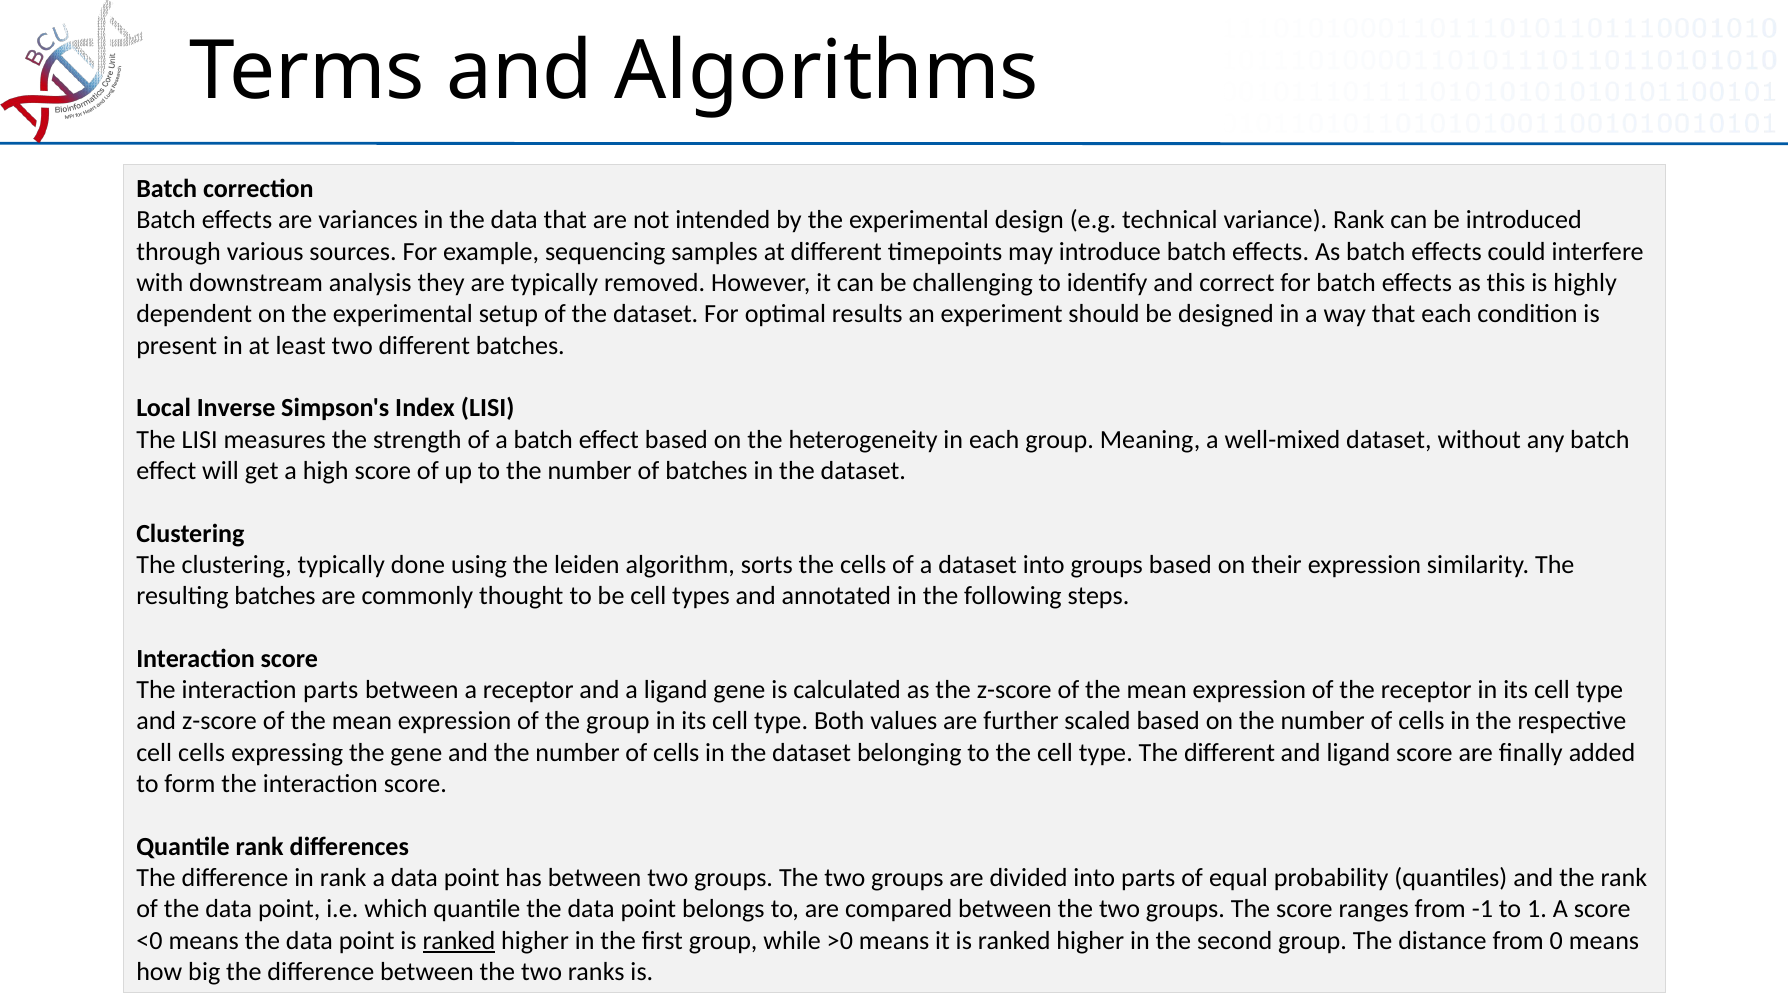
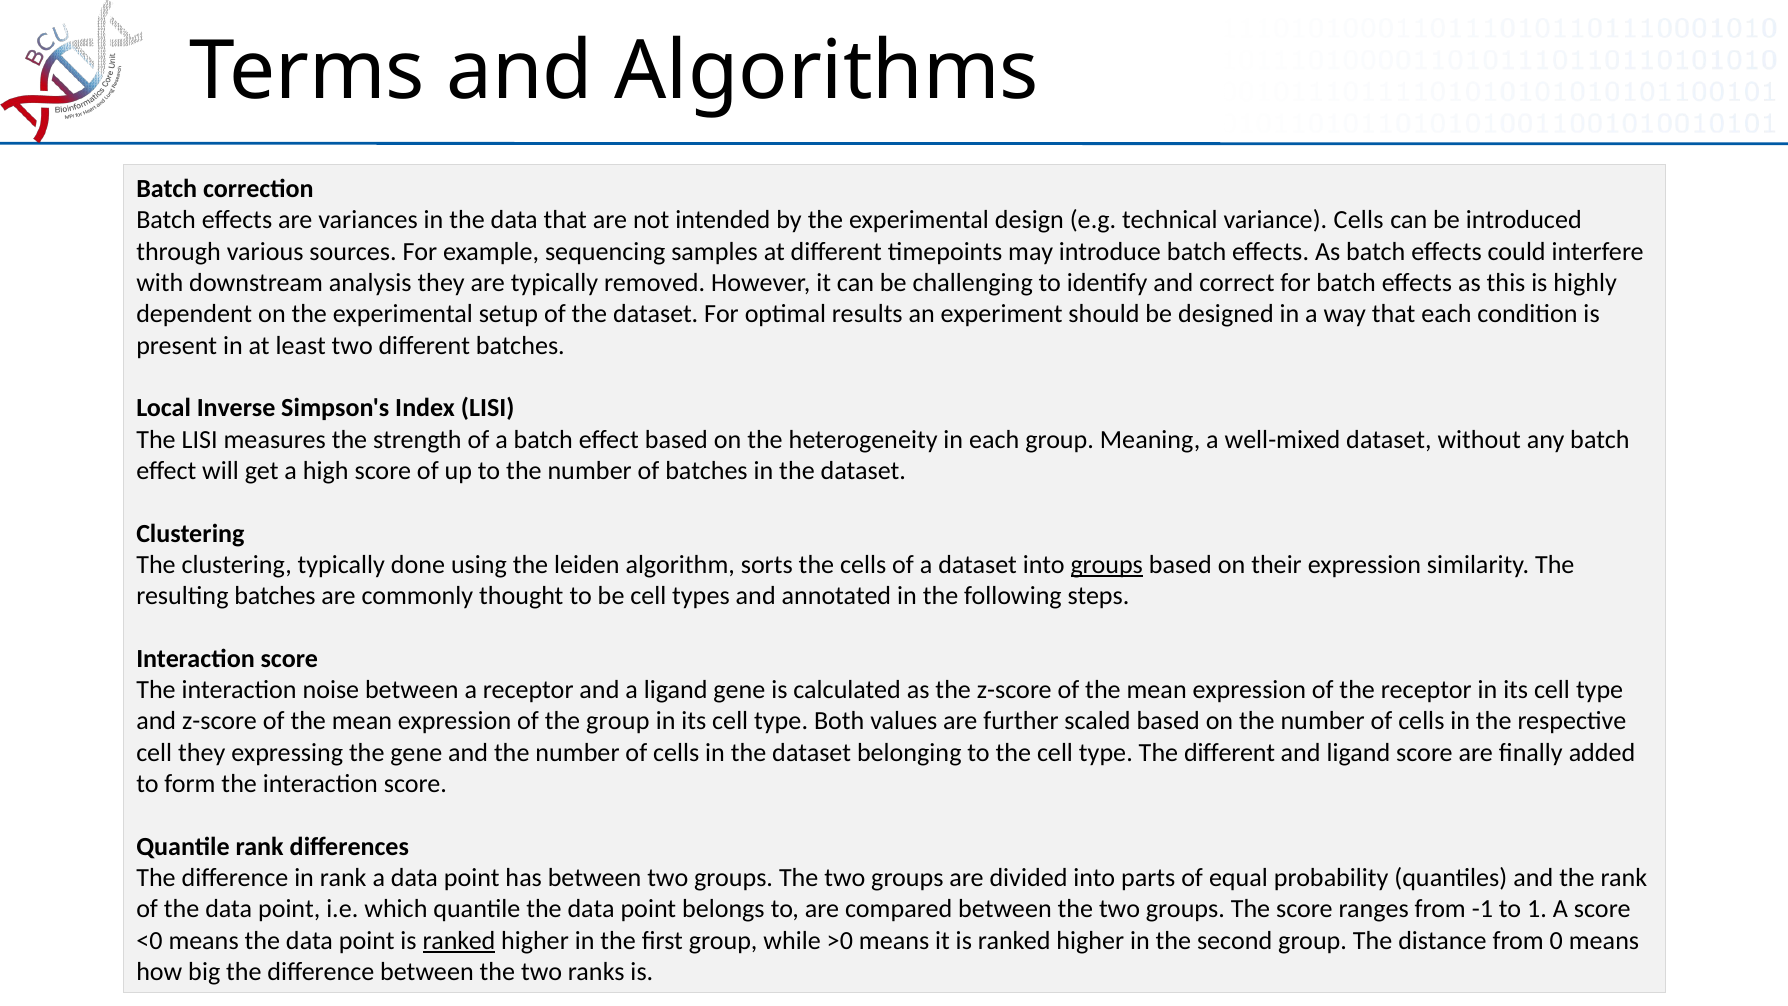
variance Rank: Rank -> Cells (1359, 220)
groups underline: none -> present (1107, 565)
interaction parts: parts -> noise (331, 690)
cell cells: cells -> they (202, 752)
